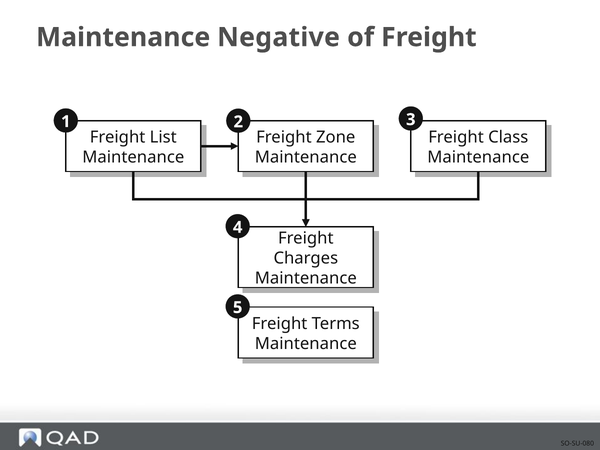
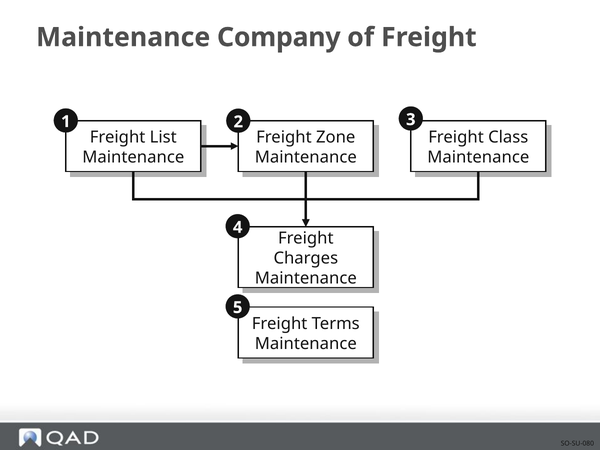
Negative: Negative -> Company (279, 37)
